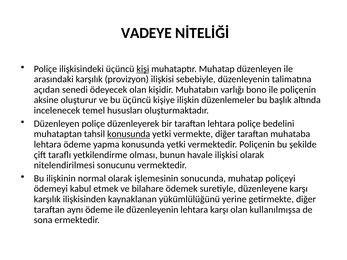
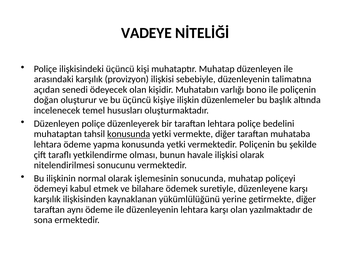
kişi underline: present -> none (143, 69)
aksine: aksine -> doğan (46, 100)
kullanılmışsa: kullanılmışsa -> yazılmaktadır (275, 210)
